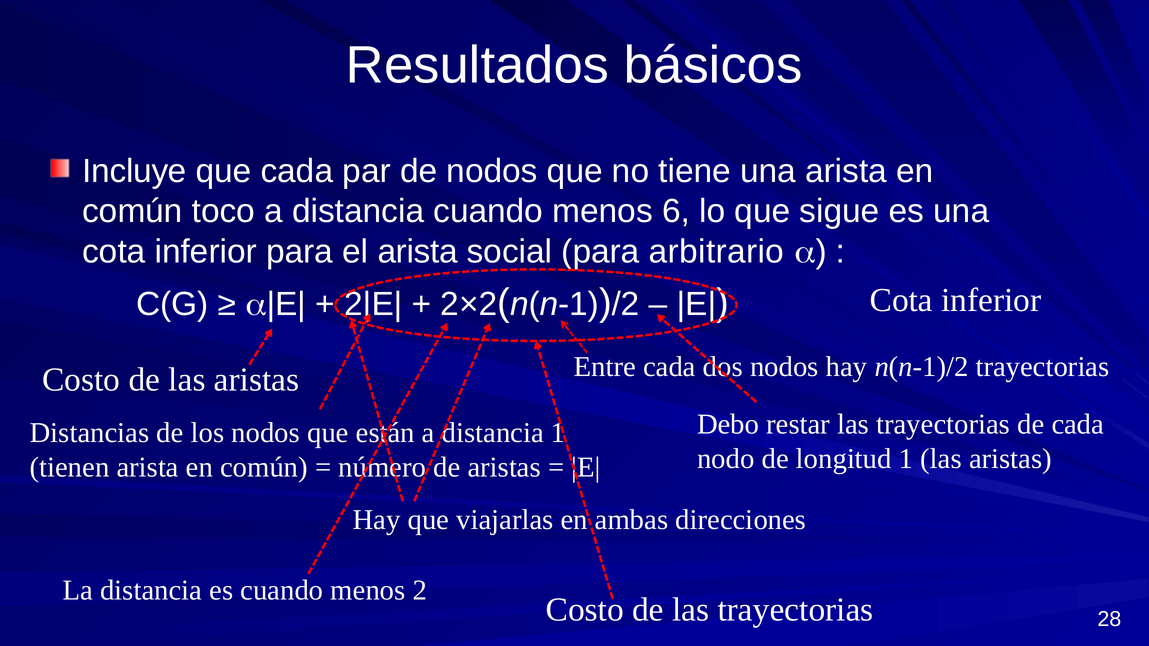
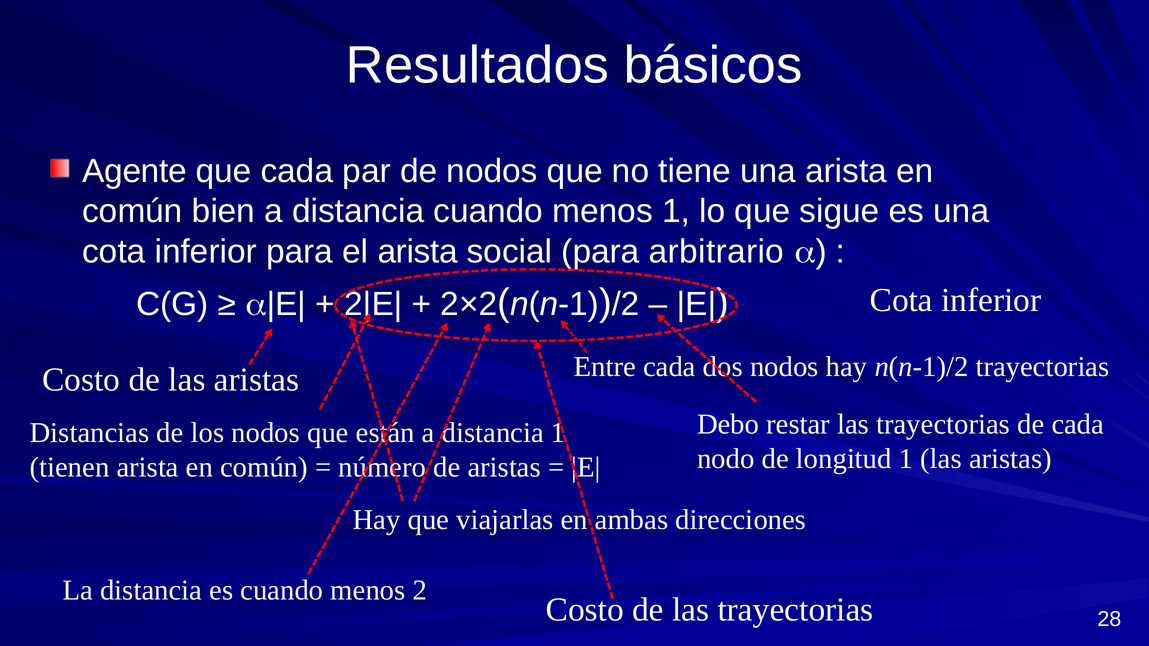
Incluye: Incluye -> Agente (134, 171)
toco: toco -> bien (224, 211)
menos 6: 6 -> 1 (676, 211)
